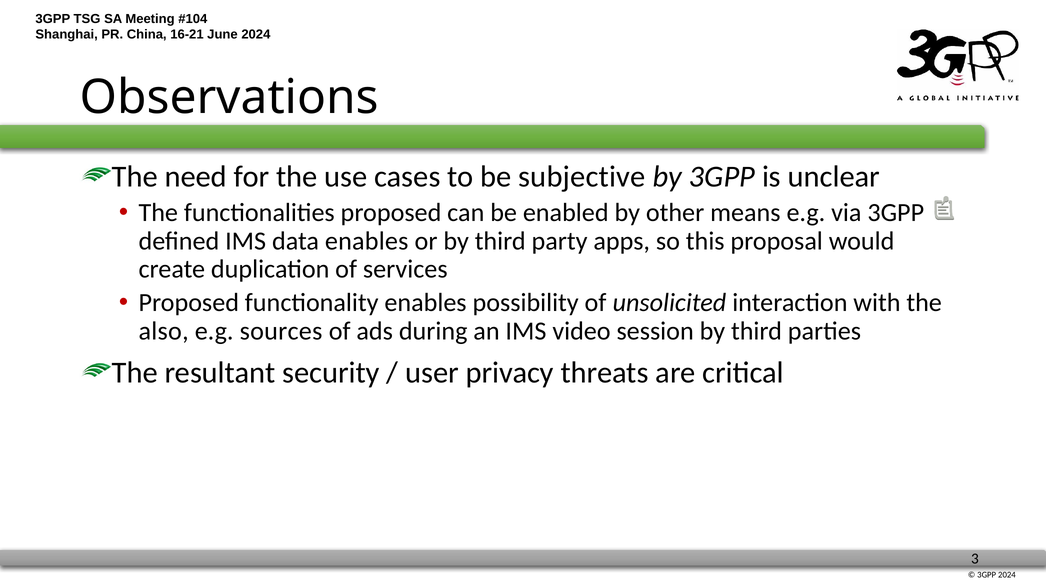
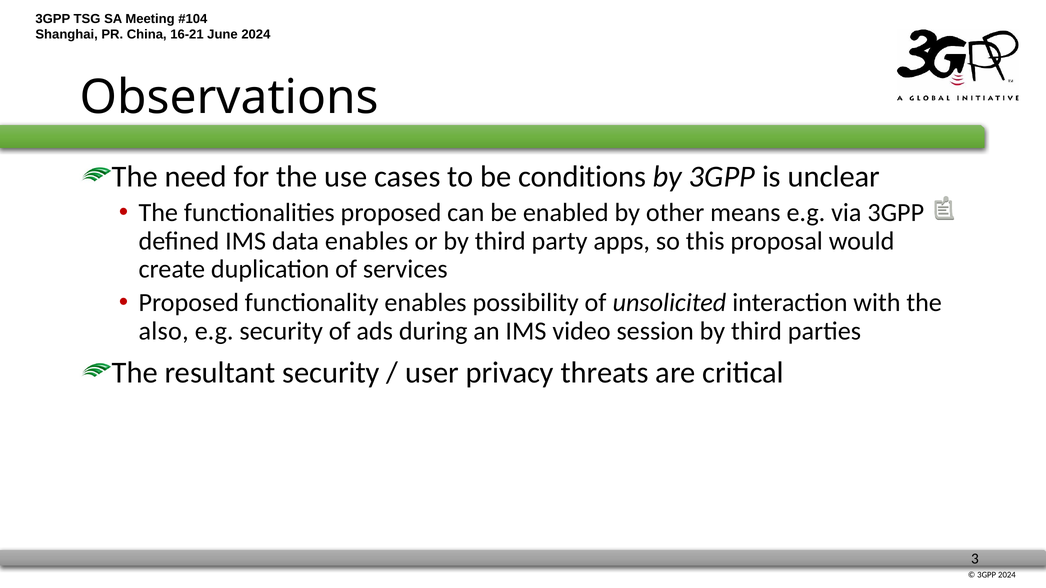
subjective: subjective -> conditions (582, 177)
e.g sources: sources -> security (281, 331)
